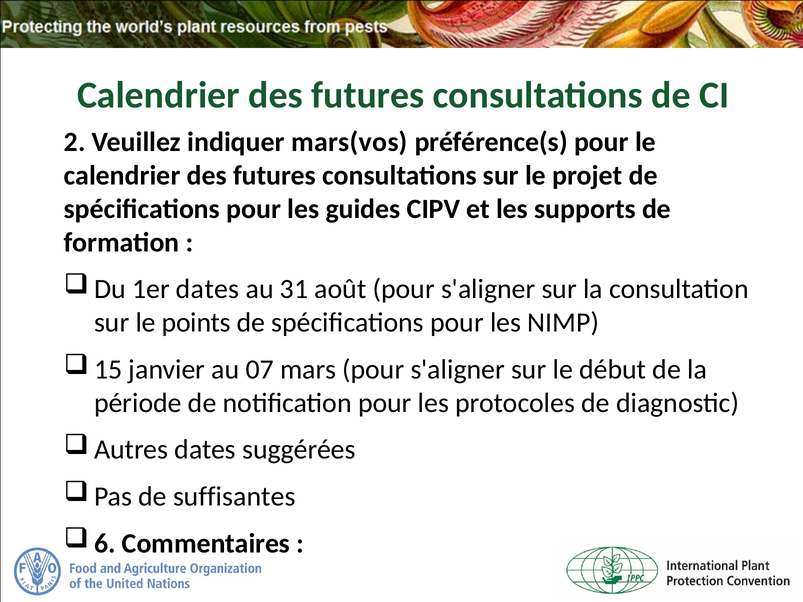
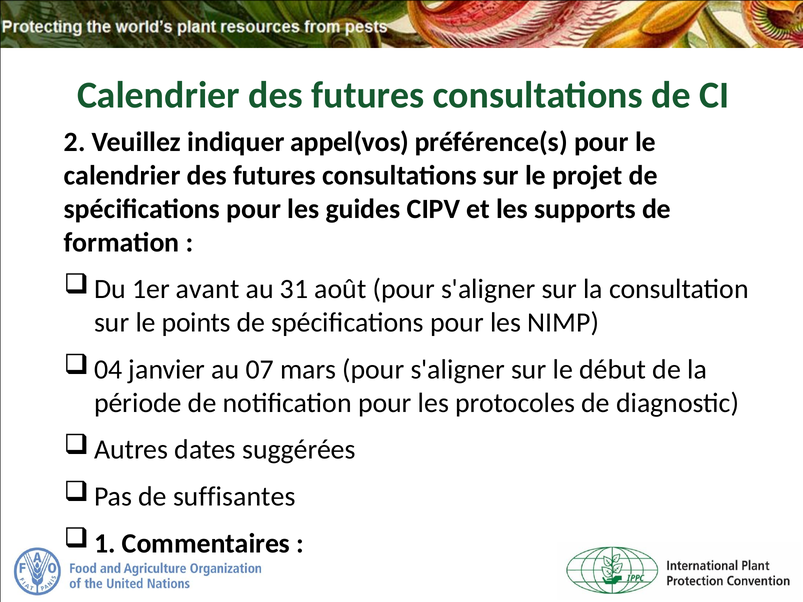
mars(vos: mars(vos -> appel(vos (350, 142)
1er dates: dates -> avant (208, 289)
15: 15 -> 04 (108, 370)
6: 6 -> 1 (105, 544)
